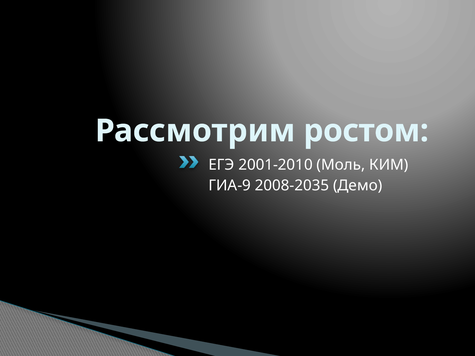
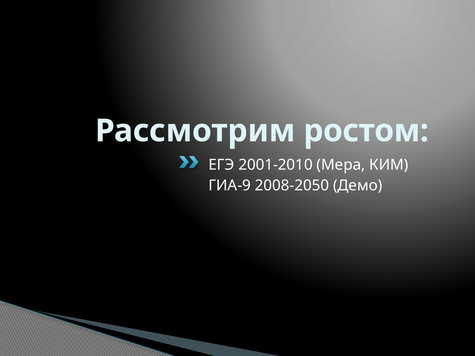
Моль: Моль -> Мера (341, 165)
2008-2035: 2008-2035 -> 2008-2050 (292, 186)
